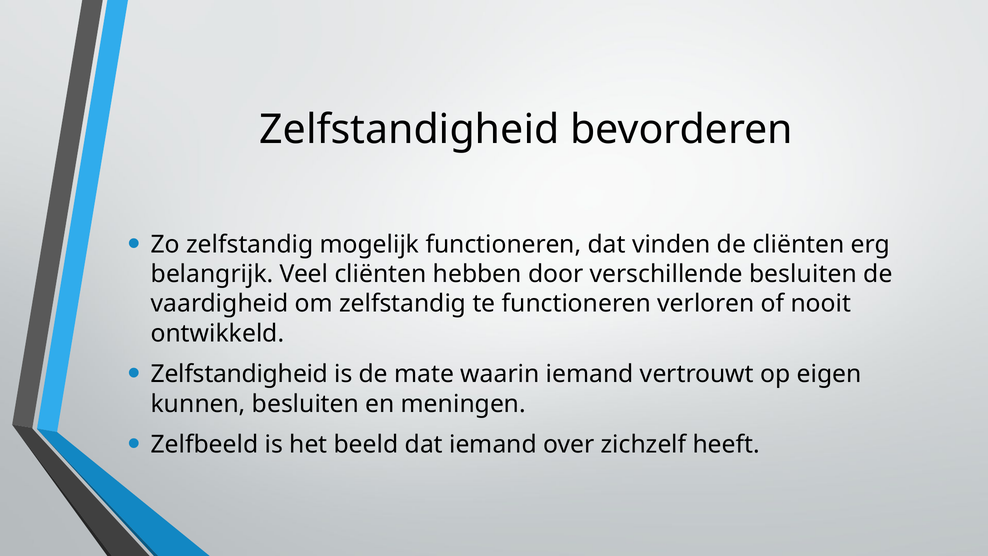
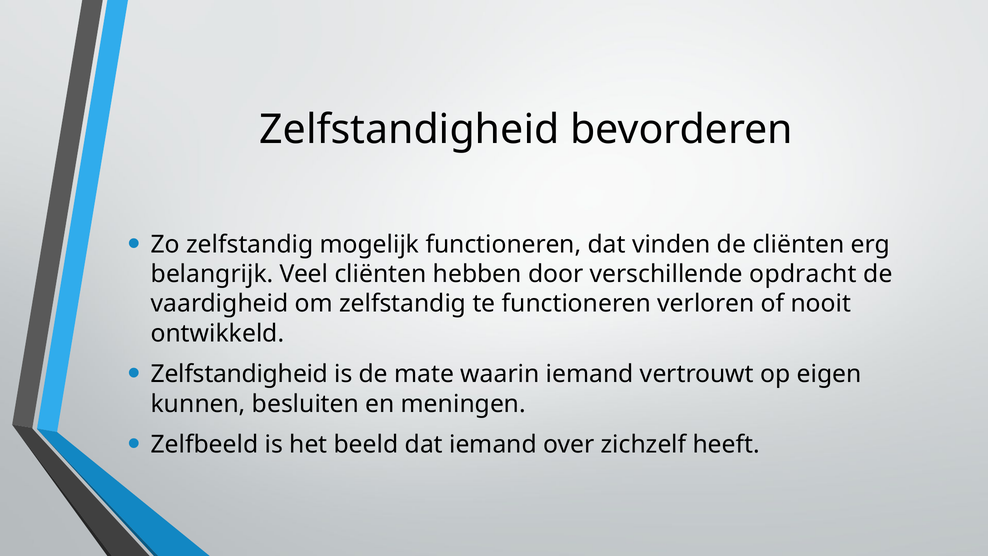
verschillende besluiten: besluiten -> opdracht (803, 274)
